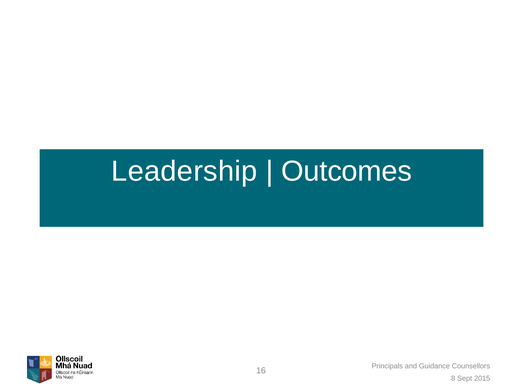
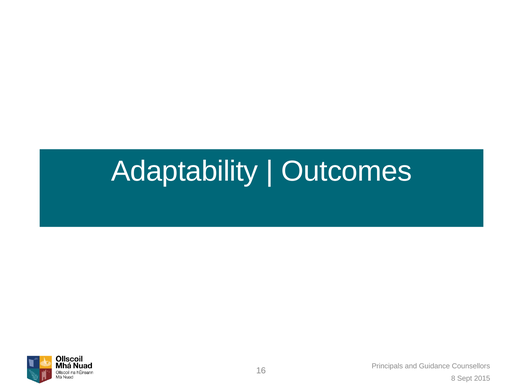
Leadership: Leadership -> Adaptability (185, 171)
